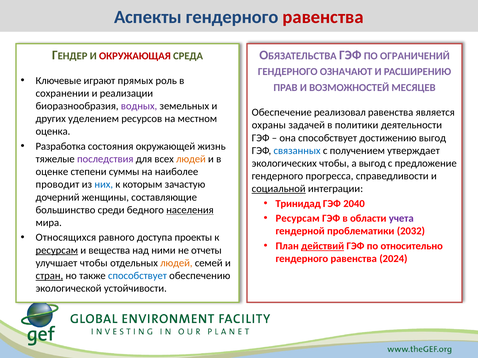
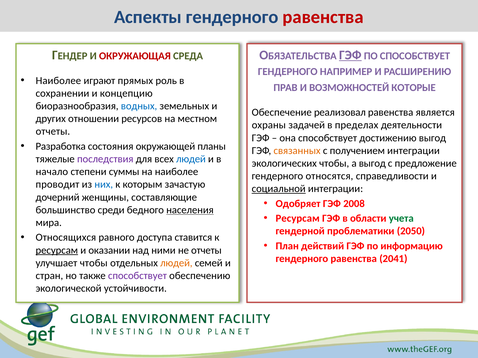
ГЭФ underline: none -> present (350, 55)
ПО ОГРАНИЧЕНИЙ: ОГРАНИЧЕНИЙ -> СПОСОБСТВУЕТ (415, 56)
ОЗНАЧАЮТ: ОЗНАЧАЮТ -> НАПРИМЕР (346, 72)
Ключевые: Ключевые -> Наиболее (58, 81)
МЕСЯЦЕВ: МЕСЯЦЕВ -> КОТОРЫЕ (414, 88)
реализации: реализации -> концепцию (126, 93)
водных colour: purple -> blue (139, 106)
уделением: уделением -> отношении (94, 119)
политики: политики -> пределах (357, 125)
оценка: оценка -> отчеты (53, 132)
жизнь: жизнь -> планы (212, 147)
связанных colour: blue -> orange (297, 151)
получением утверждает: утверждает -> интеграции (414, 151)
людей colour: orange -> blue (191, 159)
оценке: оценке -> начало (52, 172)
прогресса: прогресса -> относятся (329, 176)
Тринидад: Тринидад -> Одобряет (298, 204)
2040: 2040 -> 2008 (354, 204)
учета colour: purple -> green (401, 219)
2032: 2032 -> 2050 (411, 231)
проекты: проекты -> ставится (193, 238)
действий underline: present -> none (323, 246)
относительно: относительно -> информацию (412, 246)
вещества: вещества -> оказании (109, 251)
2024: 2024 -> 2041 (393, 259)
стран underline: present -> none (49, 276)
способствует colour: blue -> purple (137, 276)
